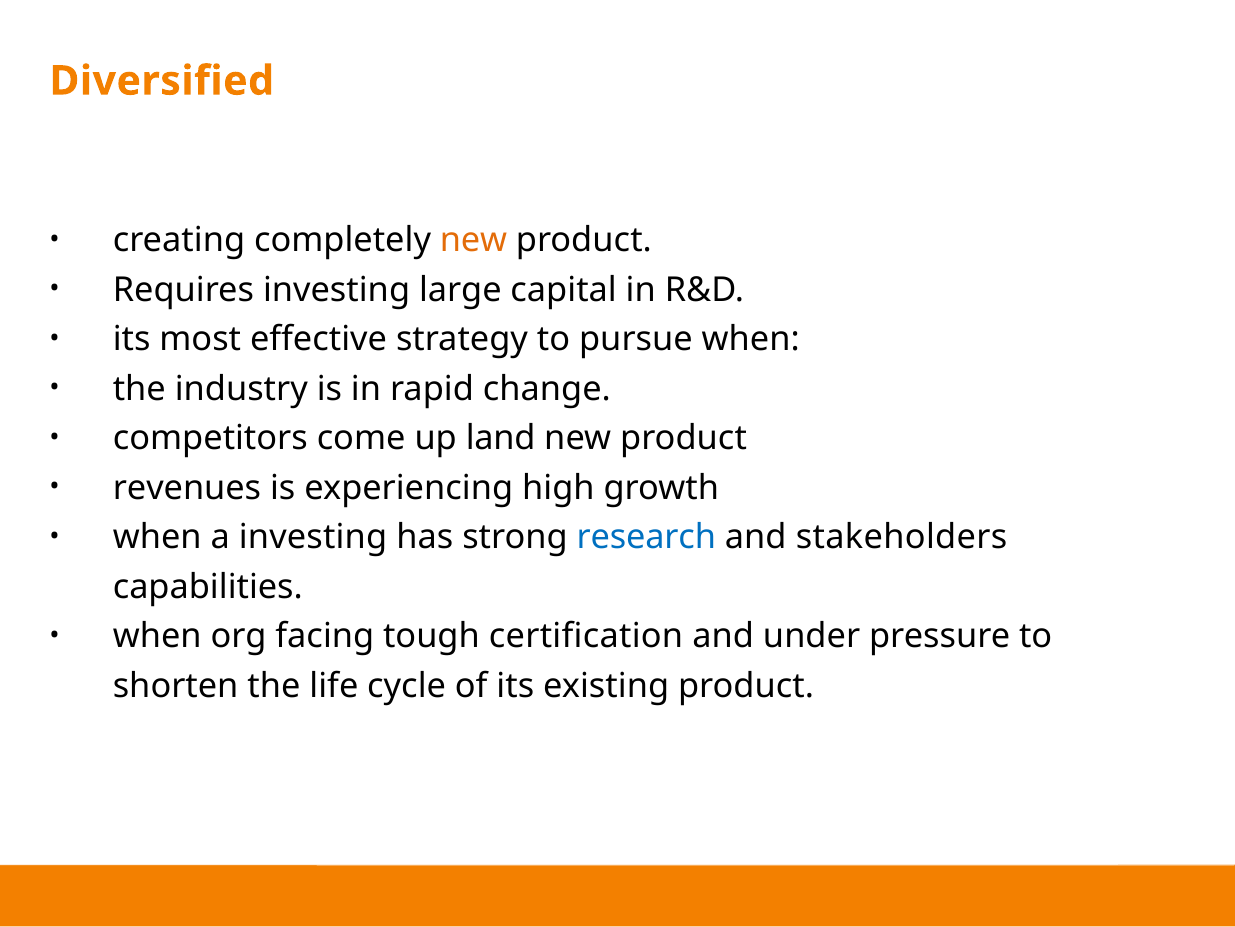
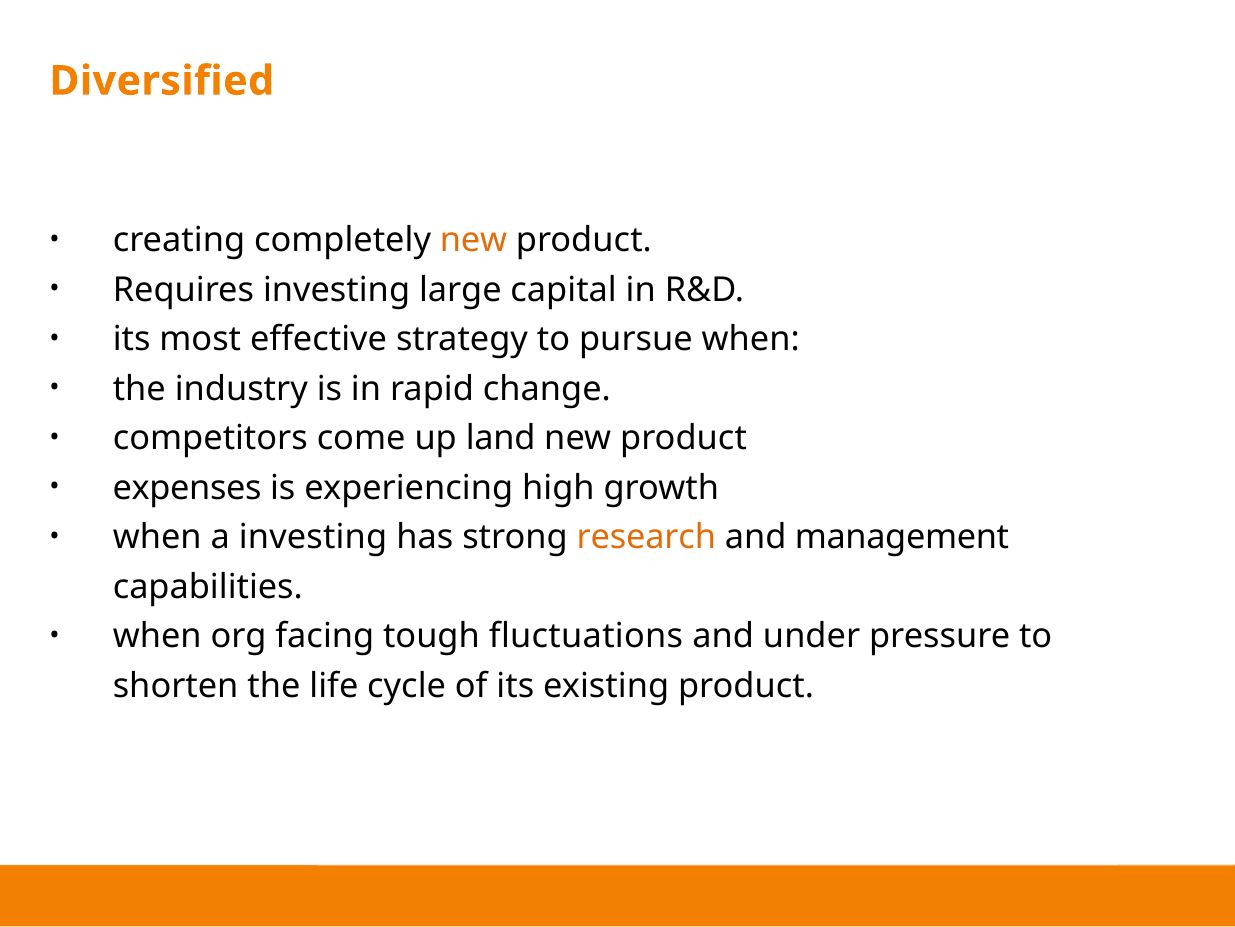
revenues: revenues -> expenses (187, 487)
research colour: blue -> orange (646, 537)
stakeholders: stakeholders -> management (902, 537)
certification: certification -> fluctuations (586, 636)
